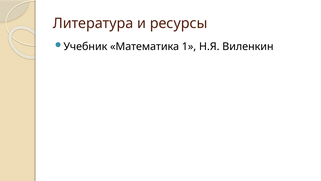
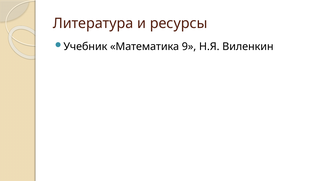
1: 1 -> 9 (189, 46)
